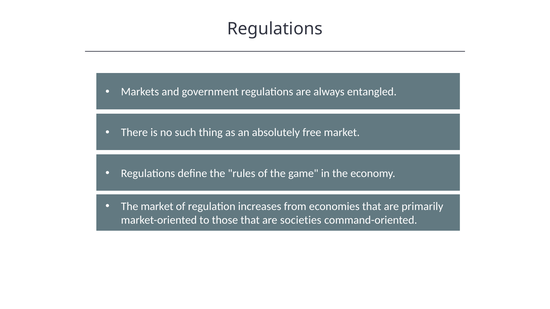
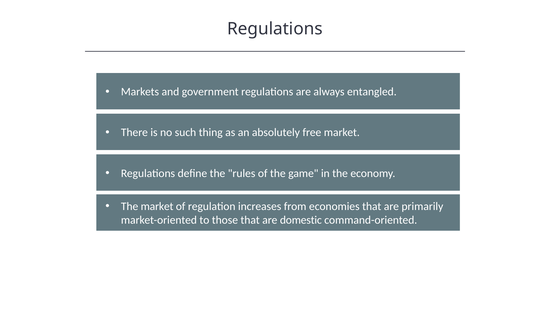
societies: societies -> domestic (301, 220)
